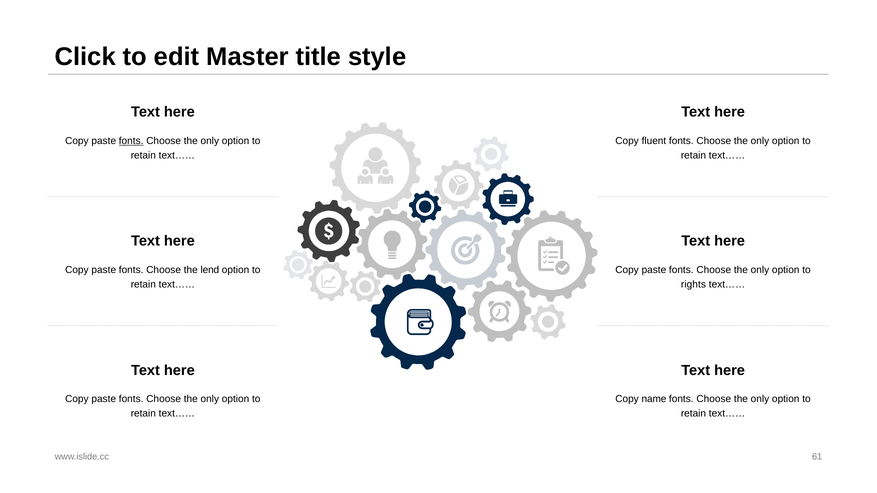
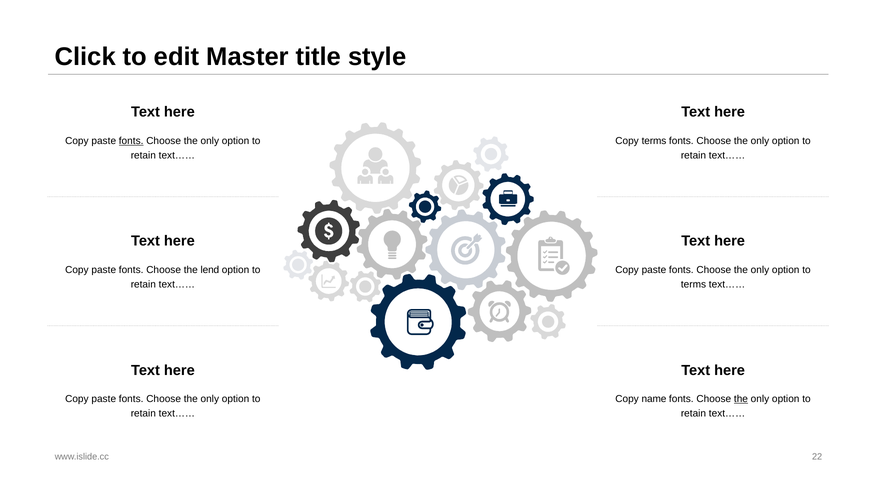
Copy fluent: fluent -> terms (654, 141)
rights: rights -> terms (693, 285)
the underline: none -> present (741, 399)
61: 61 -> 22 (817, 457)
